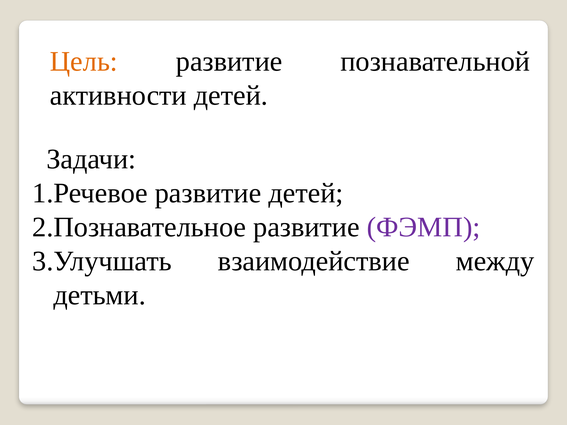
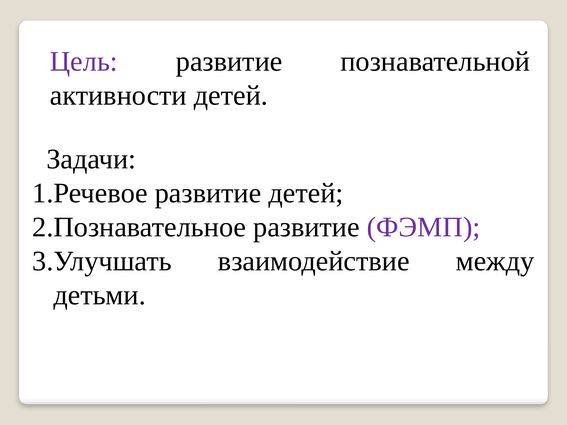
Цель colour: orange -> purple (84, 62)
